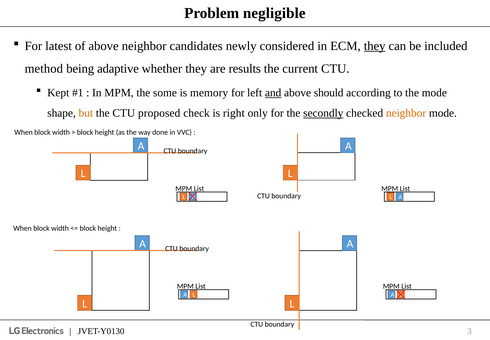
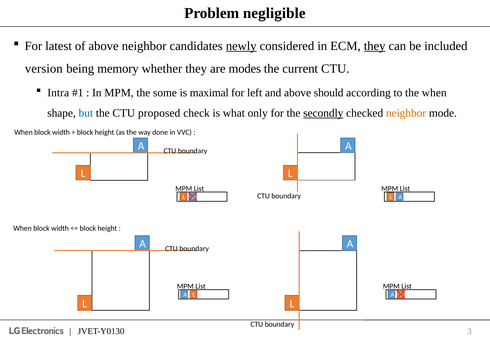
newly underline: none -> present (241, 46)
method: method -> version (44, 68)
adaptive: adaptive -> memory (118, 68)
results: results -> modes (245, 68)
Kept: Kept -> Intra (58, 93)
memory: memory -> maximal (209, 93)
and underline: present -> none (273, 93)
the mode: mode -> when (434, 93)
but colour: orange -> blue (86, 113)
right: right -> what (234, 113)
